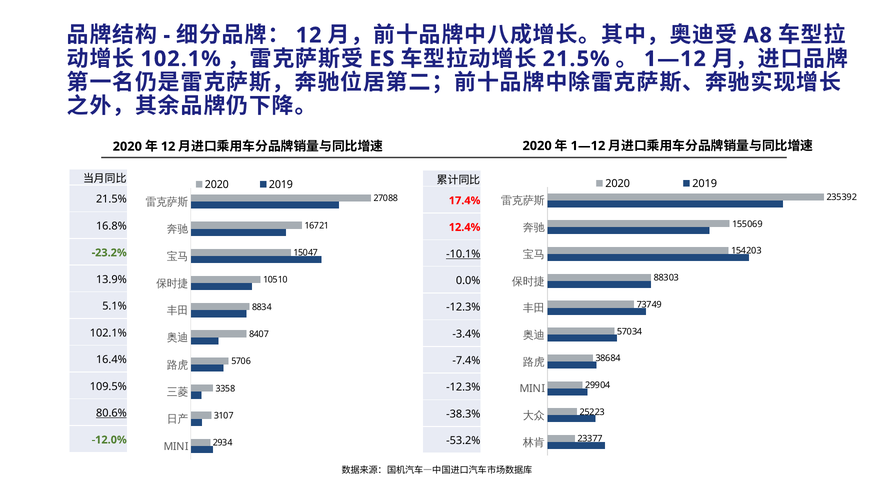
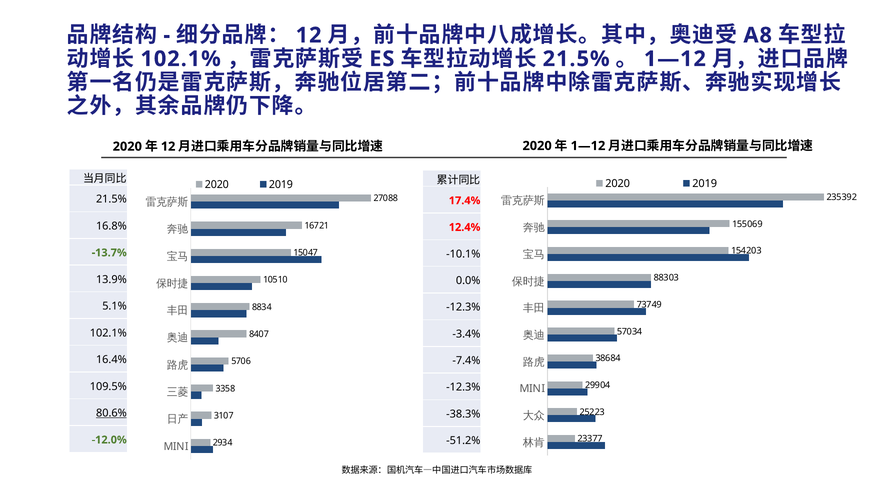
-23.2%: -23.2% -> -13.7% (109, 253)
-10.1% underline: present -> none (463, 254)
-53.2%: -53.2% -> -51.2% (463, 441)
